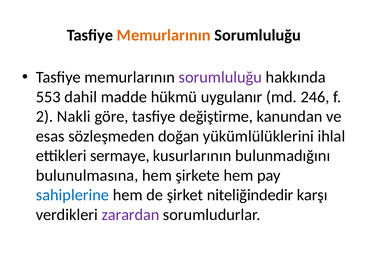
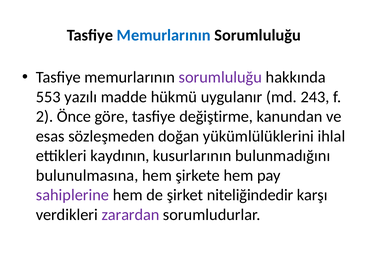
Memurlarının colour: orange -> blue (164, 35)
dahil: dahil -> yazılı (81, 97)
246: 246 -> 243 (315, 97)
Nakli: Nakli -> Önce (74, 117)
sermaye: sermaye -> kaydının (120, 156)
sahiplerine colour: blue -> purple (73, 195)
